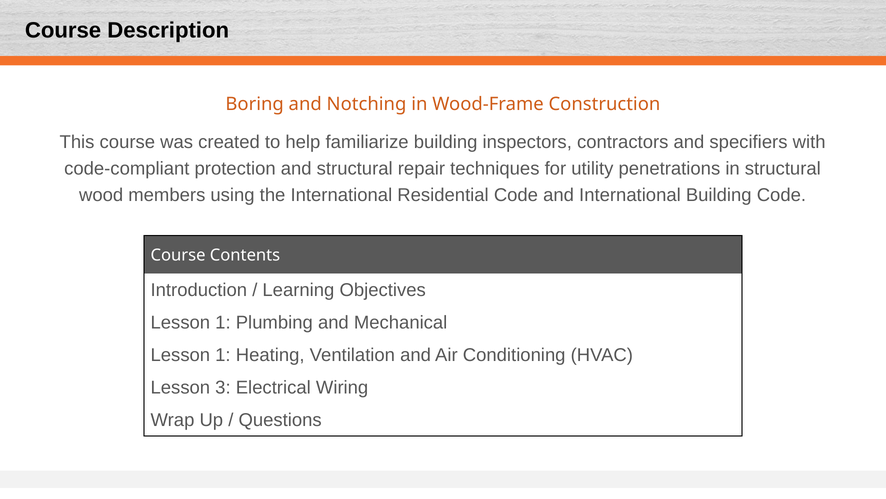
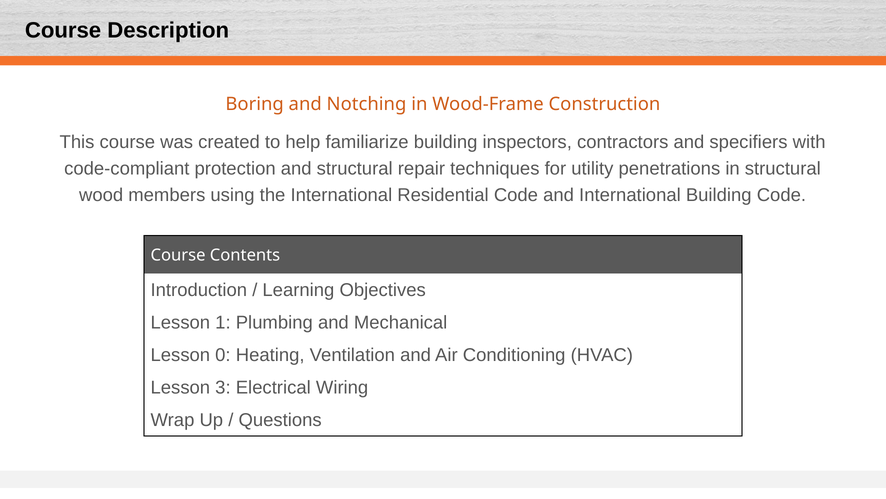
1: 1 -> 0 (223, 355)
